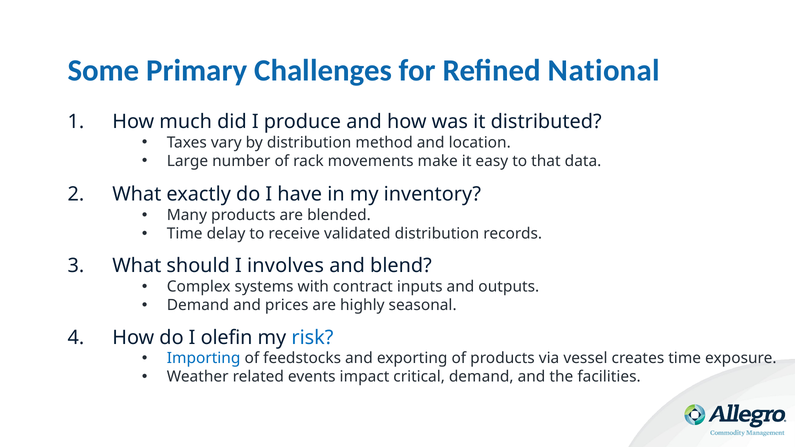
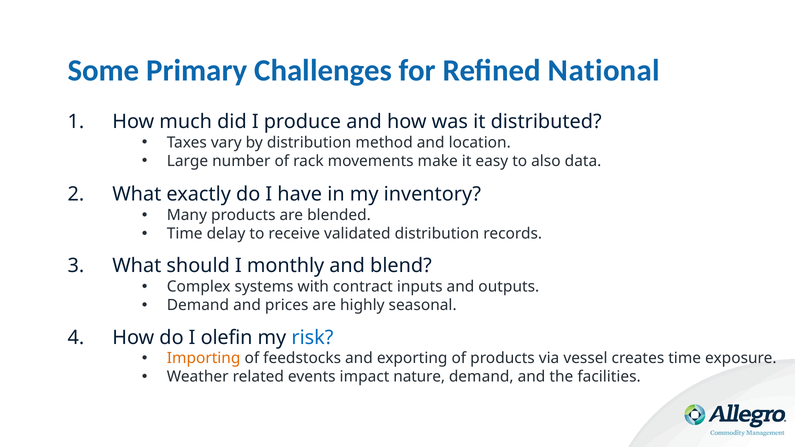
that: that -> also (546, 161)
involves: involves -> monthly (286, 266)
Importing colour: blue -> orange (204, 359)
critical: critical -> nature (419, 377)
